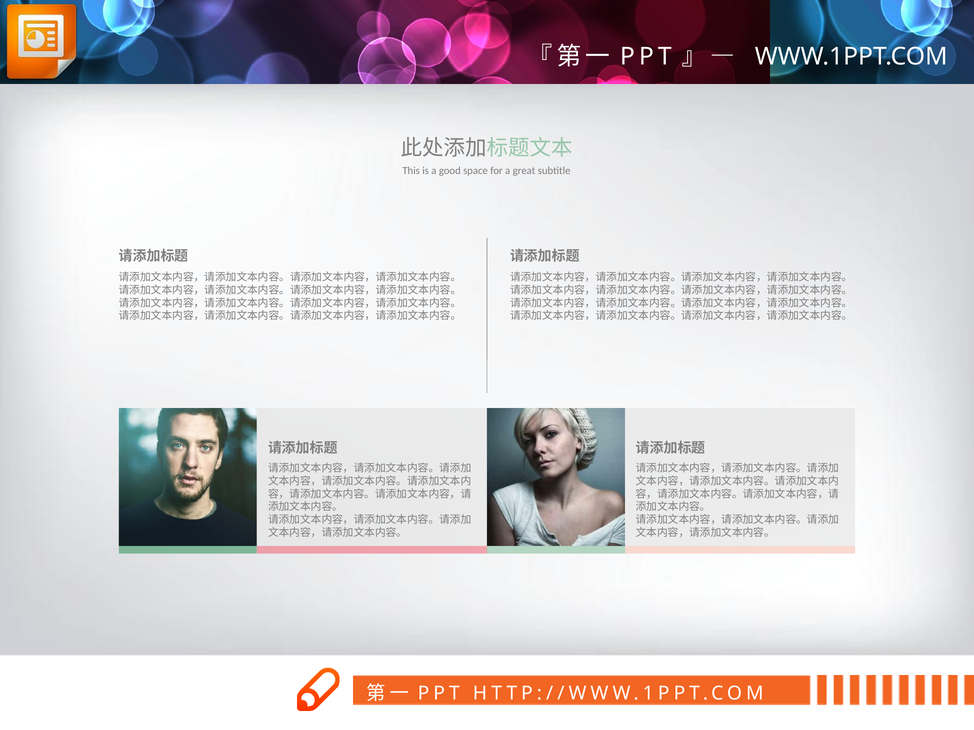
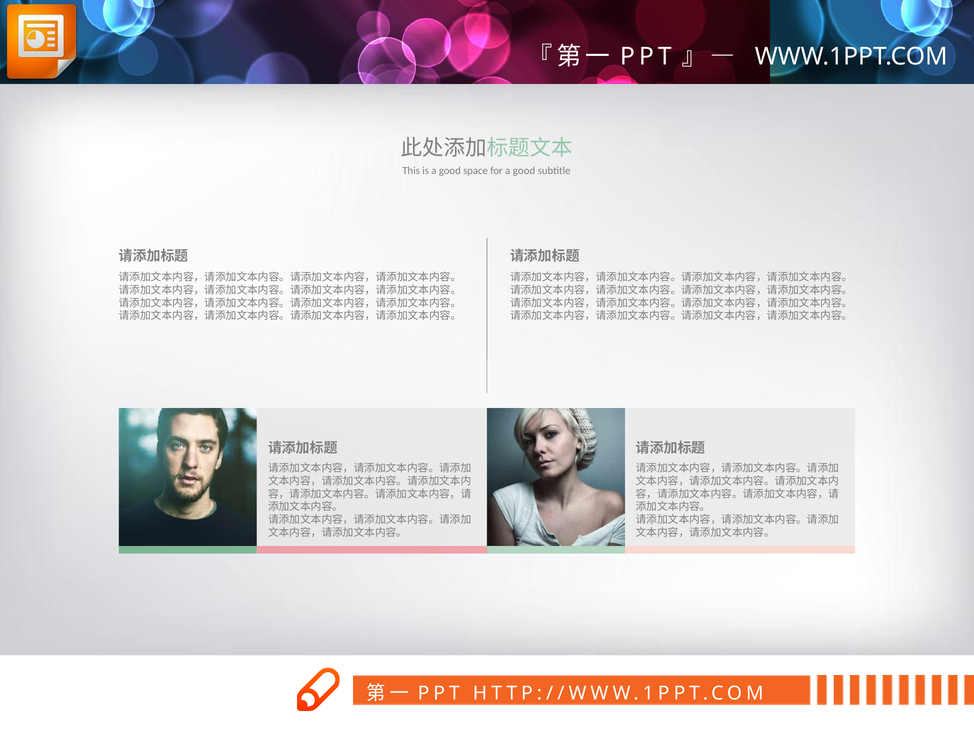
for a great: great -> good (524, 171)
